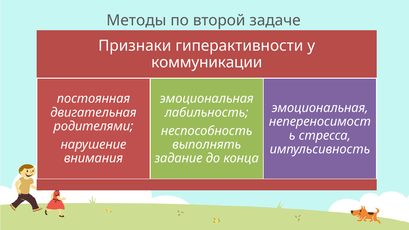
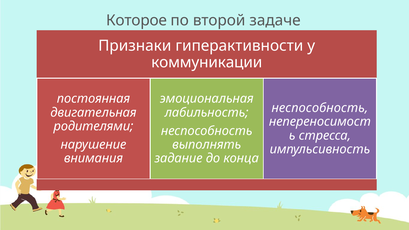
Методы: Методы -> Которое (136, 21)
эмоциональная: эмоциональная -> неспособность (320, 108)
